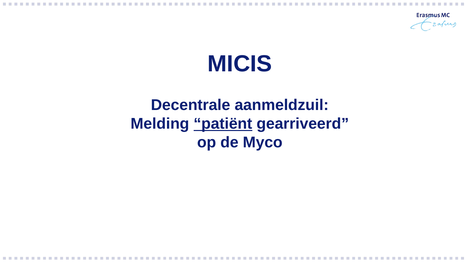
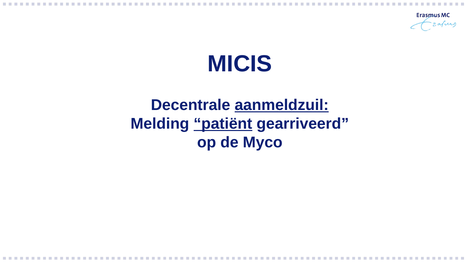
aanmeldzuil underline: none -> present (282, 105)
